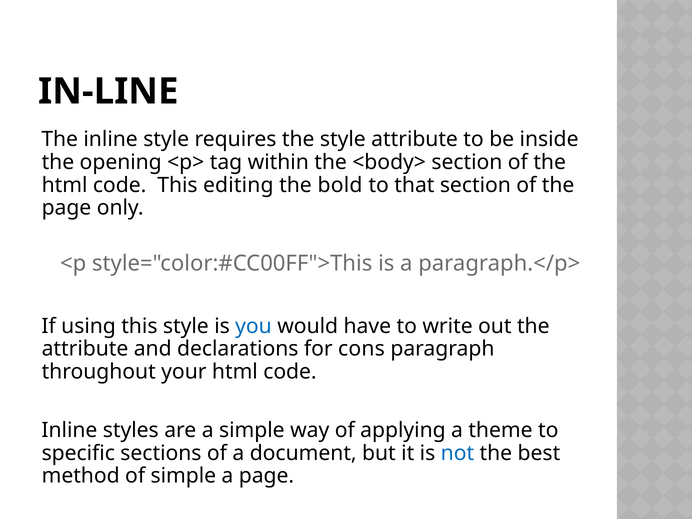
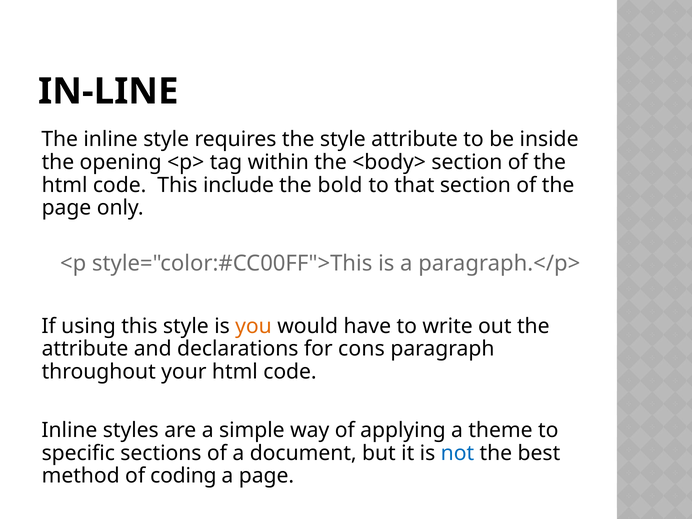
editing: editing -> include (238, 185)
you colour: blue -> orange (254, 326)
of simple: simple -> coding (183, 476)
